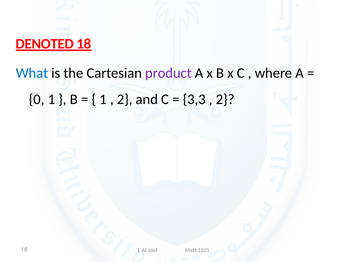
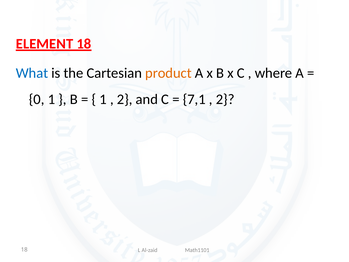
DENOTED: DENOTED -> ELEMENT (45, 44)
product colour: purple -> orange (168, 73)
3,3: 3,3 -> 7,1 (194, 99)
